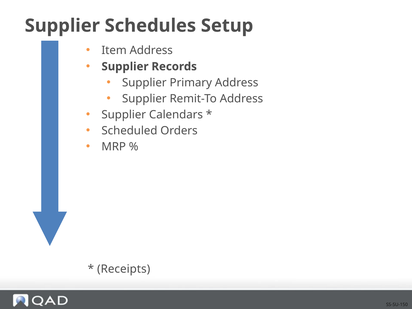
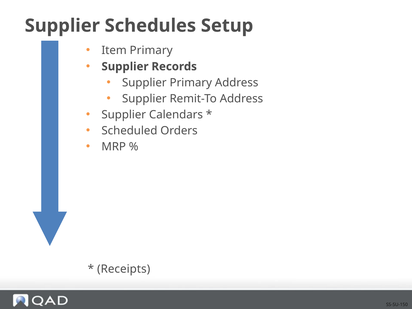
Item Address: Address -> Primary (151, 50)
